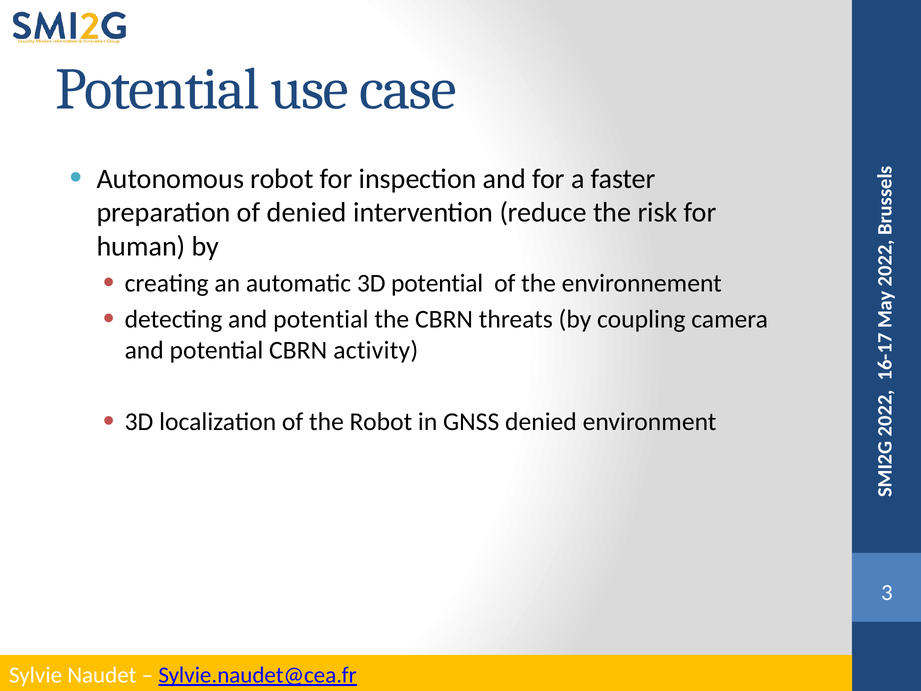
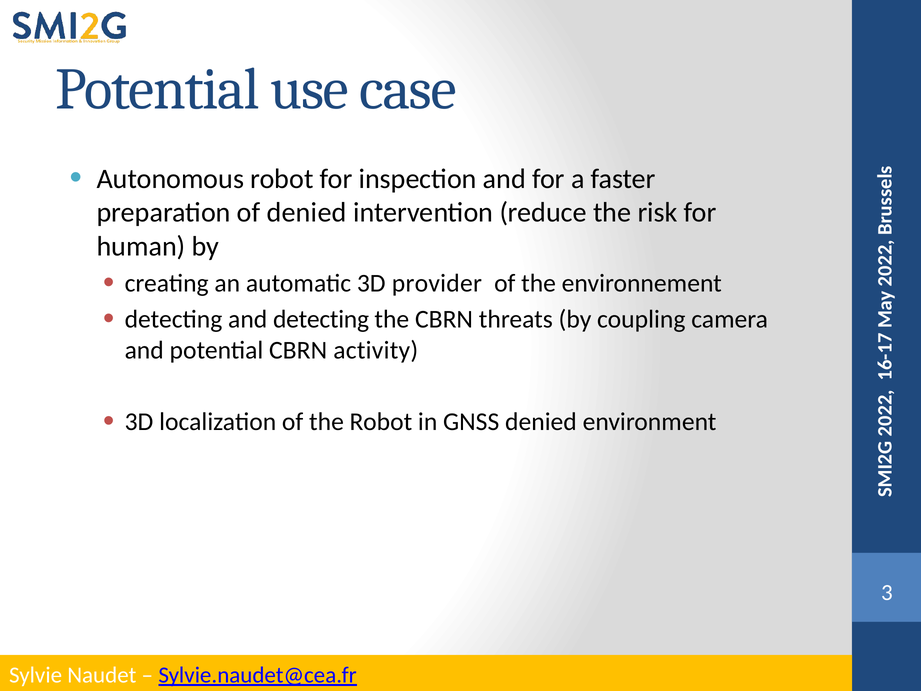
3D potential: potential -> provider (437, 283)
detecting and potential: potential -> detecting (321, 319)
